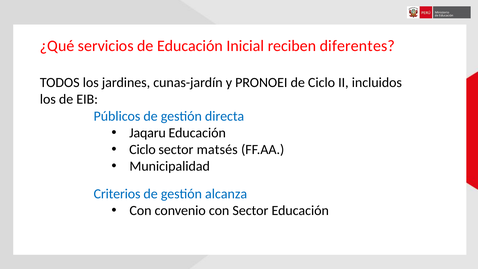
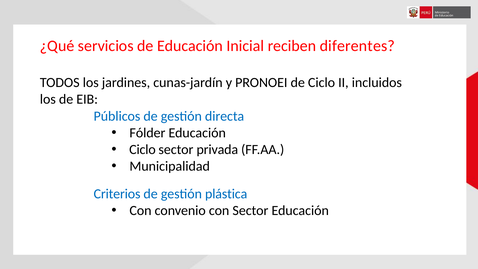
Jaqaru: Jaqaru -> Fólder (147, 133)
matsés: matsés -> privada (217, 150)
alcanza: alcanza -> plástica (226, 194)
